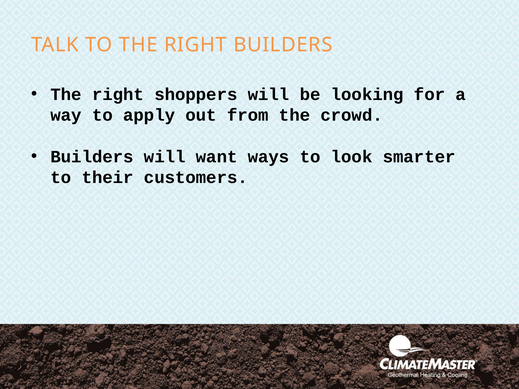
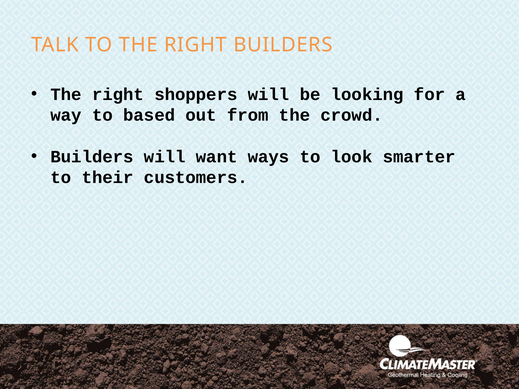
apply: apply -> based (149, 115)
